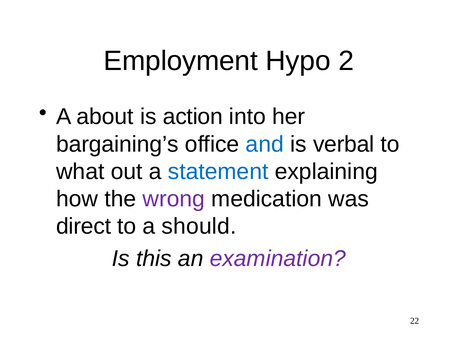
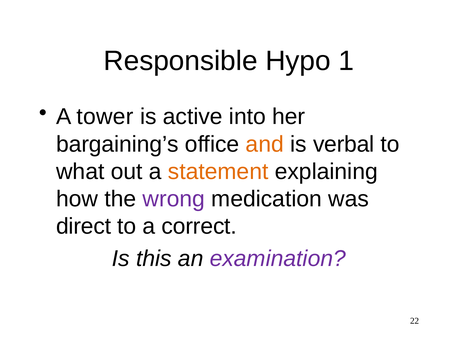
Employment: Employment -> Responsible (181, 61)
2: 2 -> 1 (346, 61)
about: about -> tower (105, 117)
action: action -> active (193, 117)
and colour: blue -> orange (265, 144)
statement colour: blue -> orange (218, 172)
should: should -> correct (199, 227)
